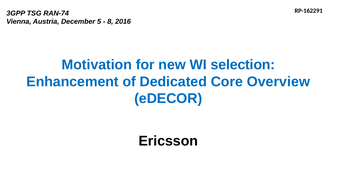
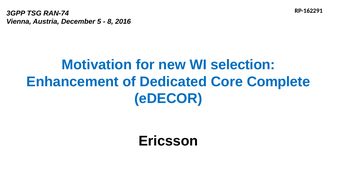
Overview: Overview -> Complete (278, 82)
